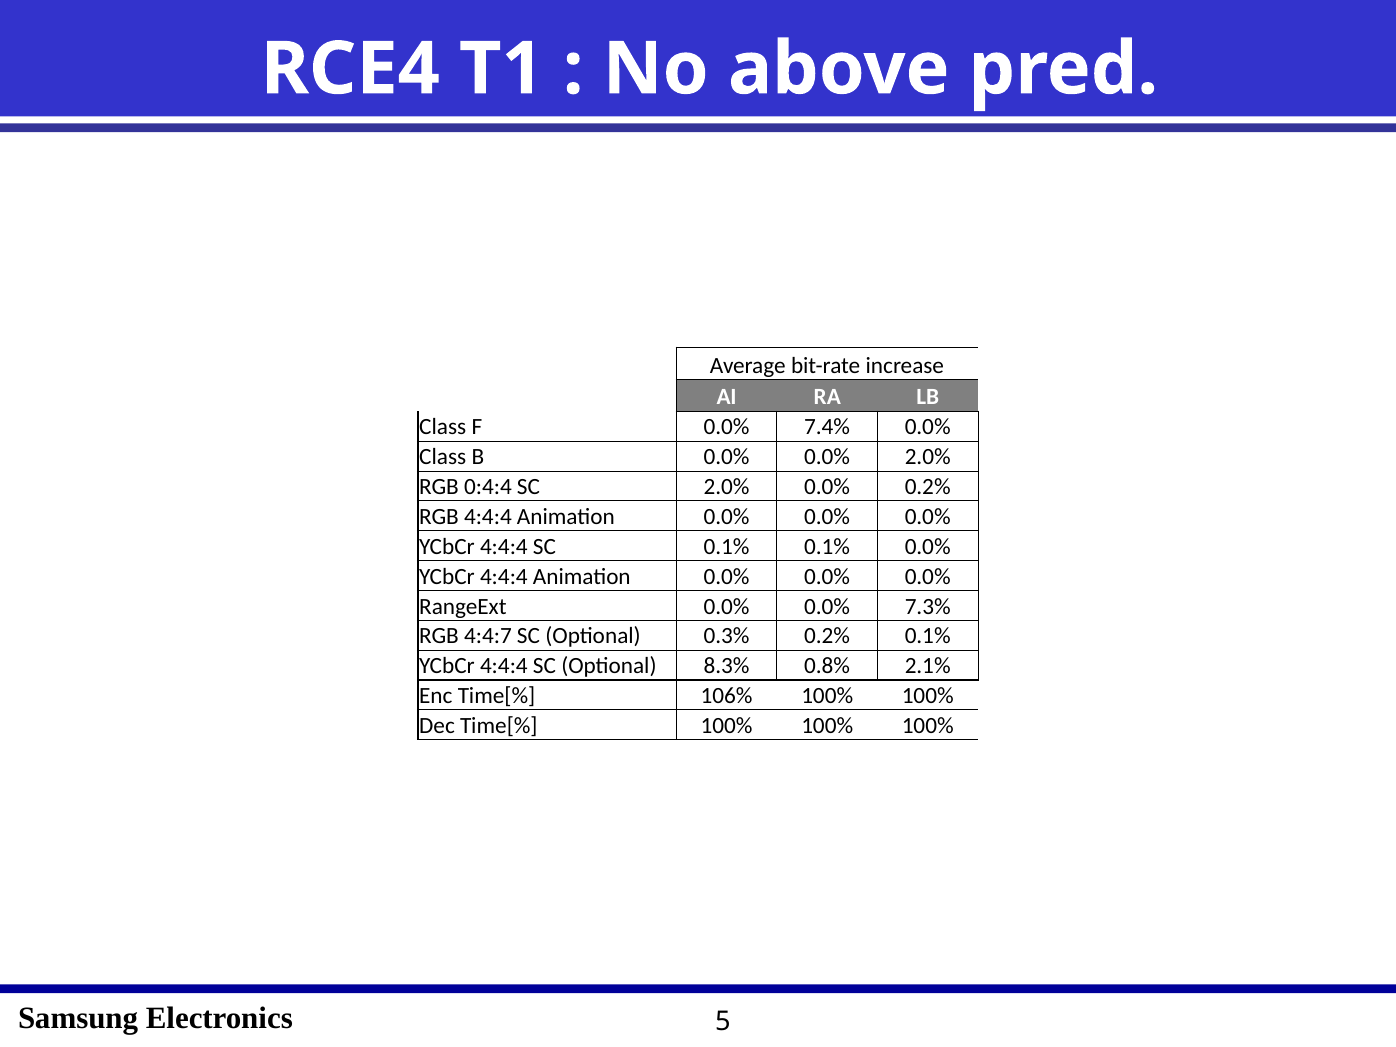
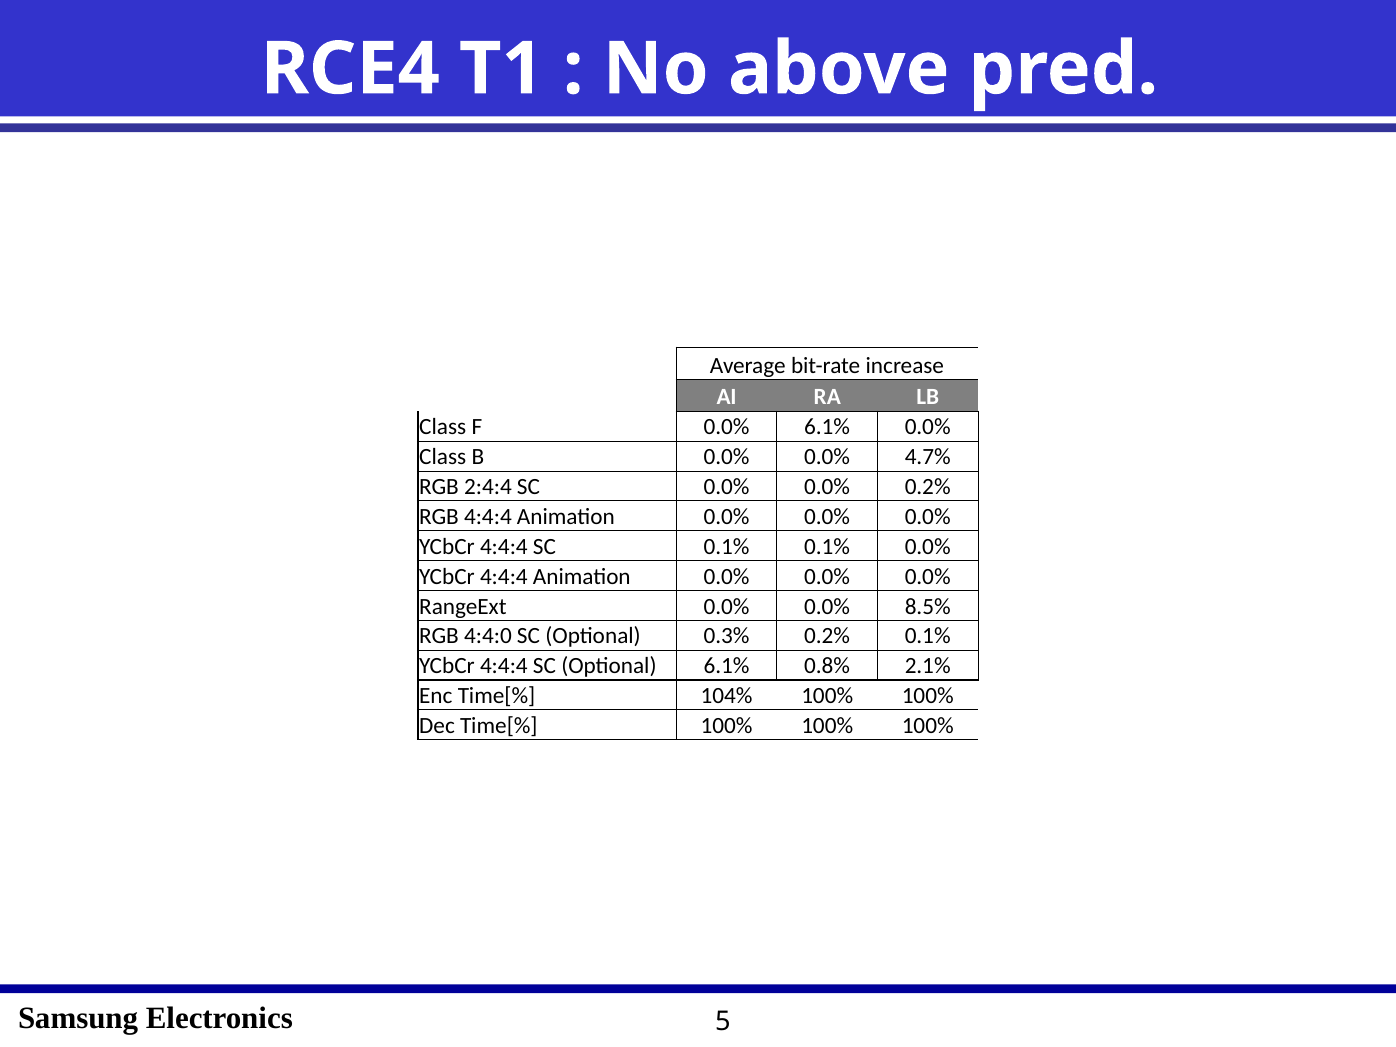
0.0% 7.4%: 7.4% -> 6.1% (827, 427)
0.0% 2.0%: 2.0% -> 4.7% (928, 457)
0:4:4: 0:4:4 -> 2:4:4 (488, 487)
SC 2.0%: 2.0% -> 0.0% (727, 487)
7.3%: 7.3% -> 8.5% (928, 606)
4:4:7: 4:4:7 -> 4:4:0 (488, 636)
Optional 8.3%: 8.3% -> 6.1% (727, 666)
106%: 106% -> 104% (727, 696)
